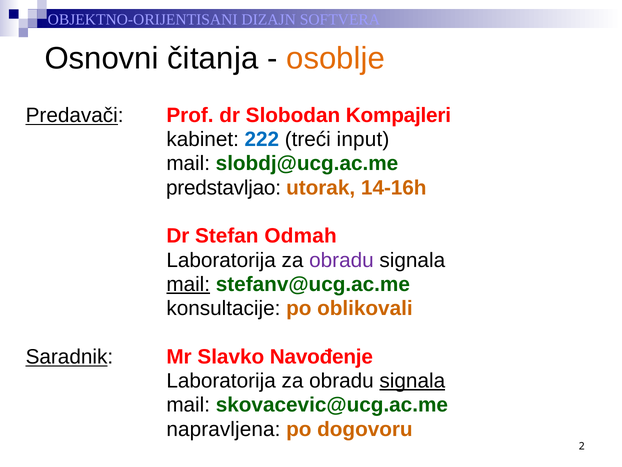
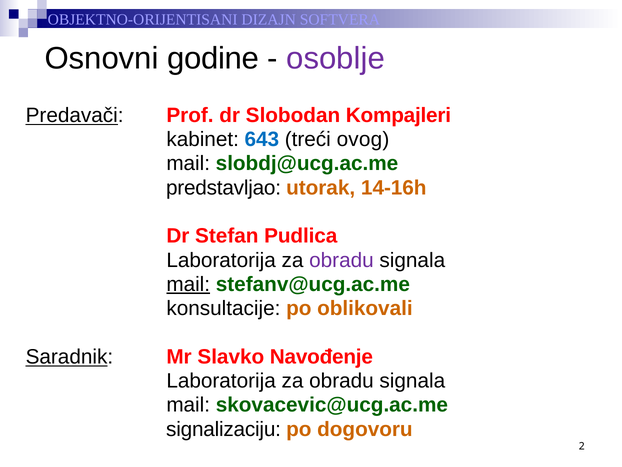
čitanja: čitanja -> godine (213, 58)
osoblje colour: orange -> purple (336, 58)
222: 222 -> 643 (262, 139)
input: input -> ovog (363, 139)
Odmah: Odmah -> Pudlica (301, 236)
signala underline: present -> none (412, 381)
napravljena: napravljena -> signalizaciju (224, 429)
